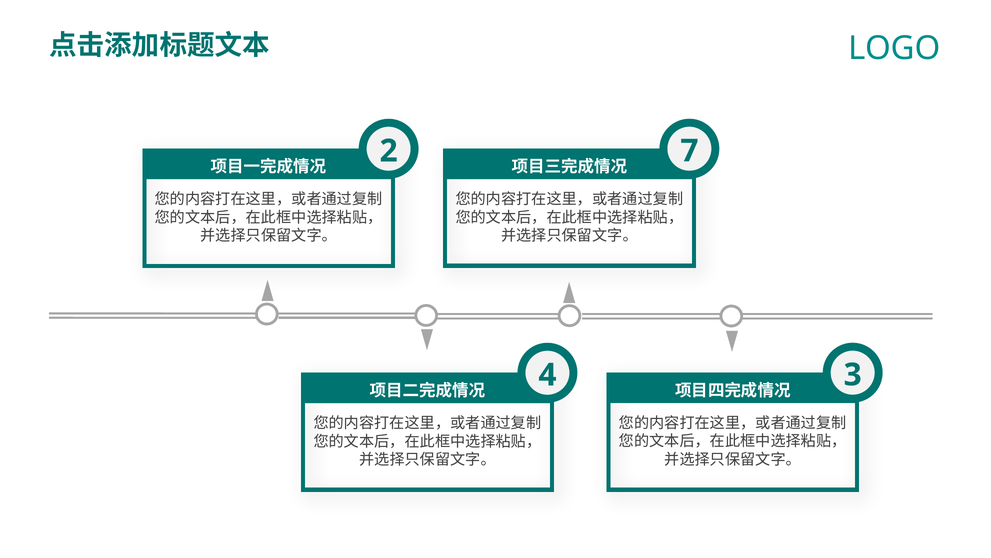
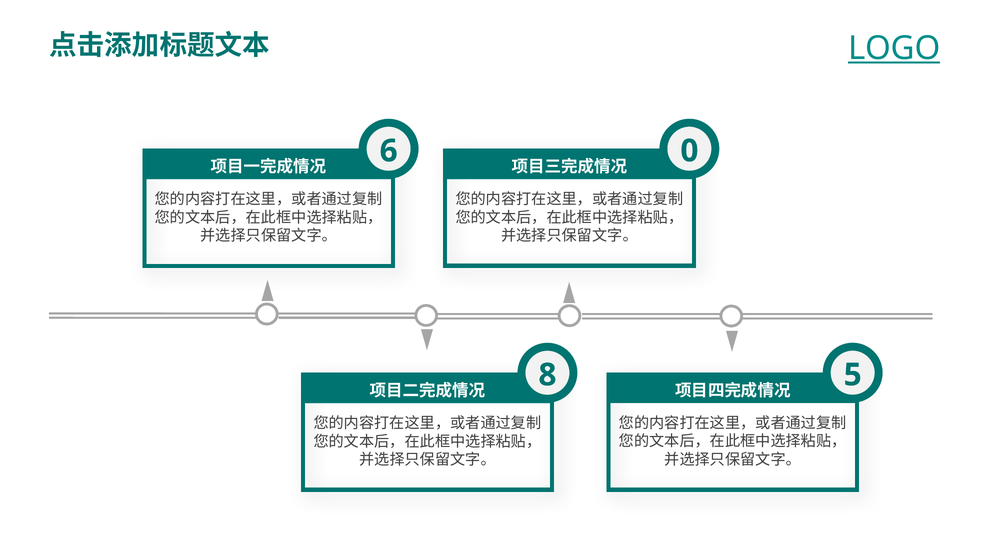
LOGO underline: none -> present (894, 48)
2: 2 -> 6 (389, 151)
7: 7 -> 0 (689, 151)
4: 4 -> 8 (547, 375)
3: 3 -> 5 (853, 375)
